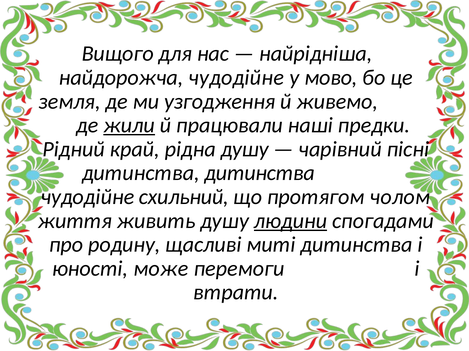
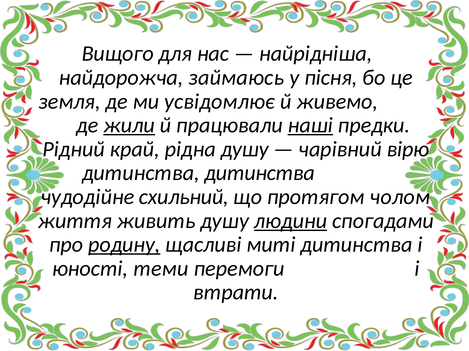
найдорожча чудодійне: чудодійне -> займаюсь (236, 78)
мово: мово -> пісня (331, 78)
узгодження: узгодження -> усвiдомлює (220, 102)
наші underline: none -> present (310, 126)
пісні: пісні -> вірю (408, 149)
родину underline: none -> present (124, 245)
може: може -> теми (161, 269)
